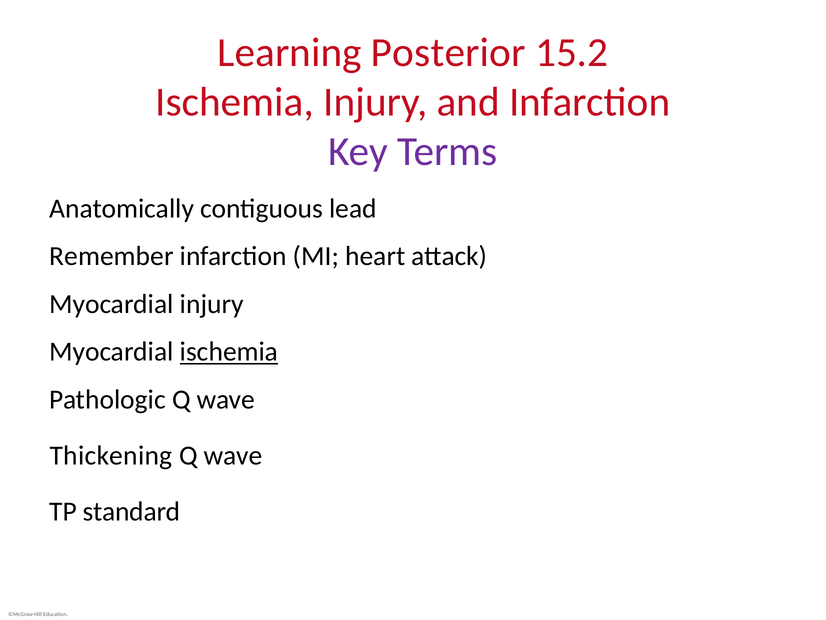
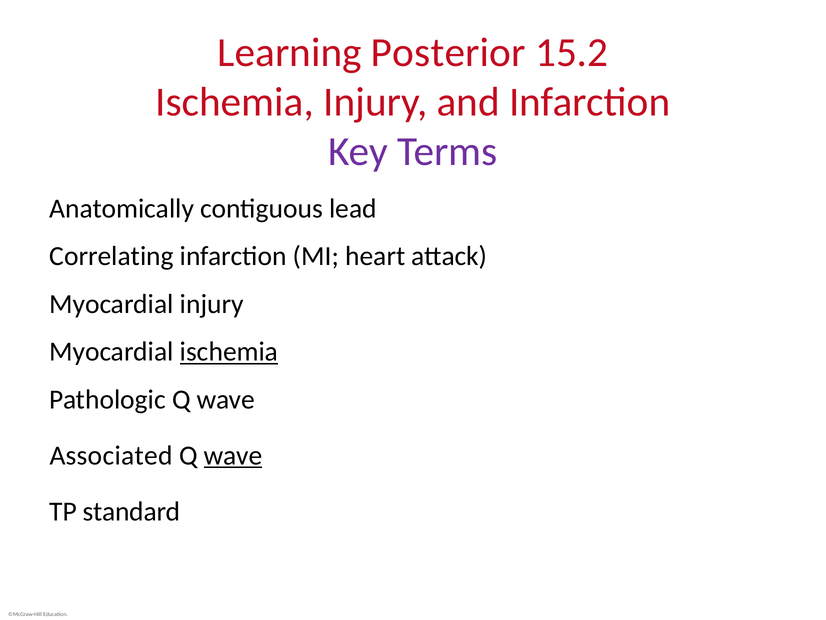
Remember: Remember -> Correlating (112, 256)
Thickening: Thickening -> Associated (111, 455)
wave underline: none -> present (233, 455)
